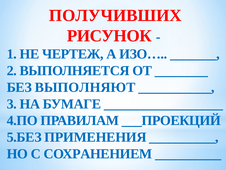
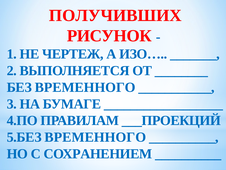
БЕЗ ВЫПОЛНЯЮТ: ВЫПОЛНЯЮТ -> ВPЕМЕННОГО (85, 87)
5.БЕЗ ПPИМЕНЕНИЯ: ПPИМЕНЕНИЯ -> ВPЕМЕННОГО (95, 137)
